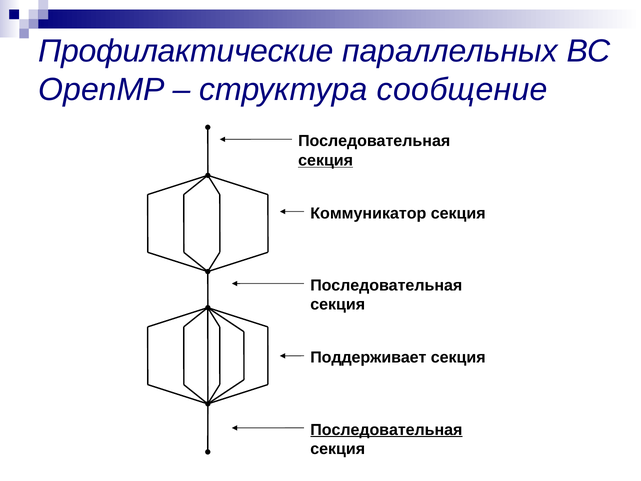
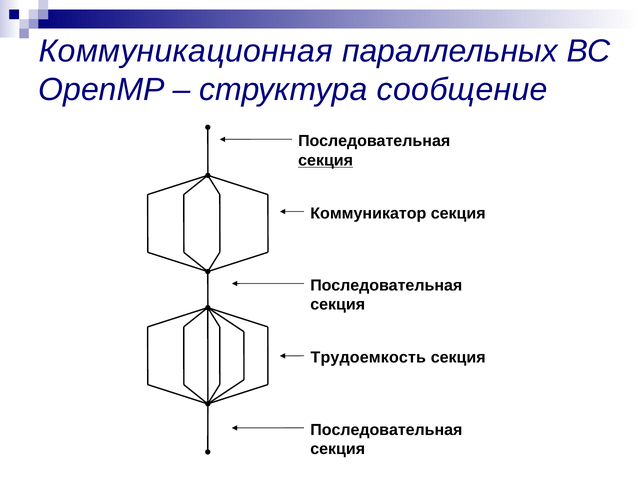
Профилактические: Профилактические -> Коммуникационная (186, 51)
Поддерживает: Поддерживает -> Трудоемкость (368, 357)
Последовательная underline: present -> none (386, 430)
